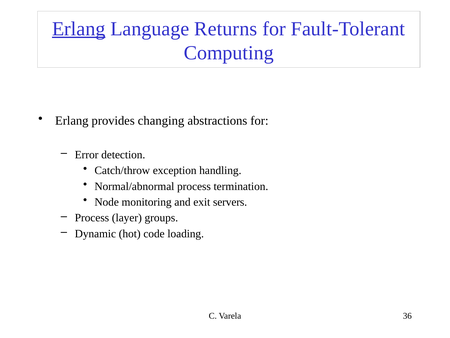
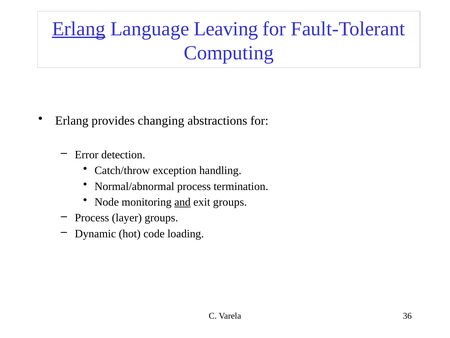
Returns: Returns -> Leaving (226, 29)
and underline: none -> present (182, 202)
exit servers: servers -> groups (230, 202)
